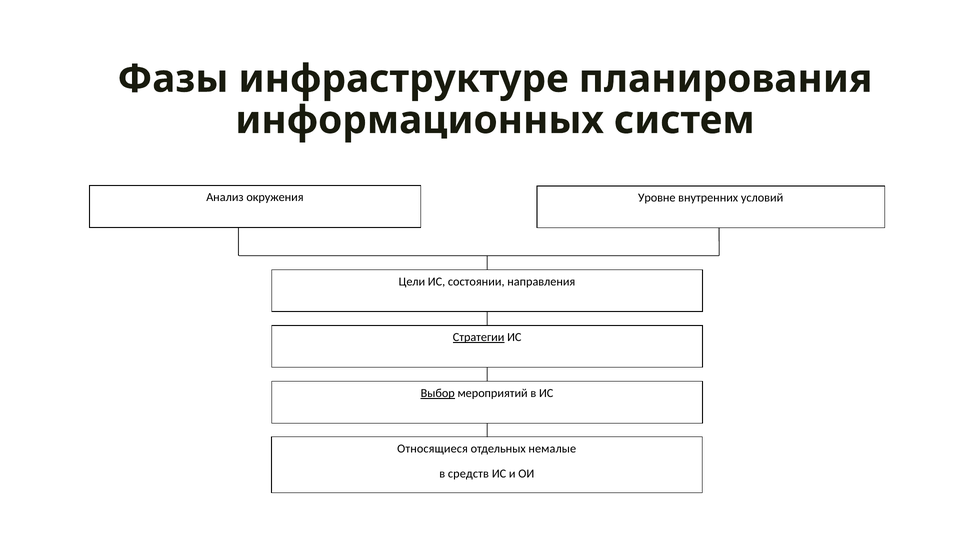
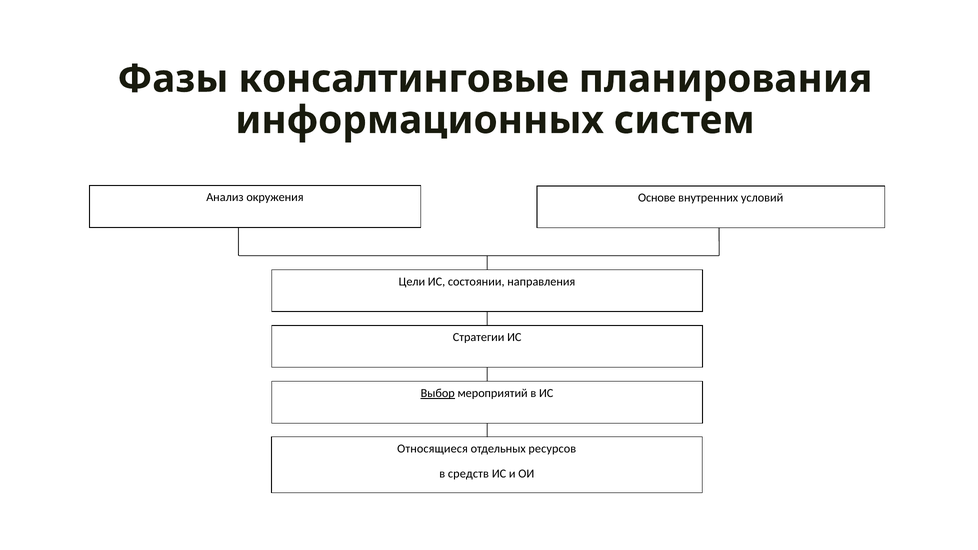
инфраструктуре: инфраструктуре -> консалтинговые (404, 79)
Уровне: Уровне -> Основе (657, 198)
Стратегии underline: present -> none (479, 337)
немалые: немалые -> ресурсов (552, 449)
